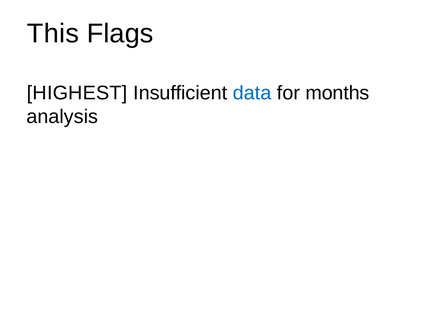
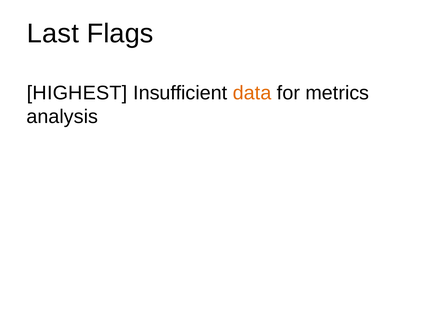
This: This -> Last (53, 34)
data colour: blue -> orange (252, 93)
months: months -> metrics (337, 93)
